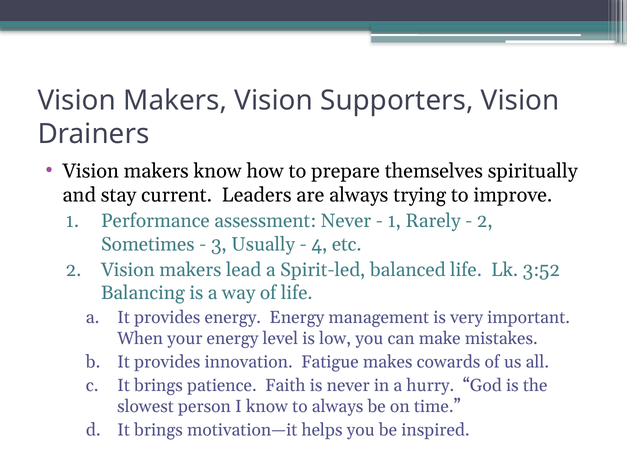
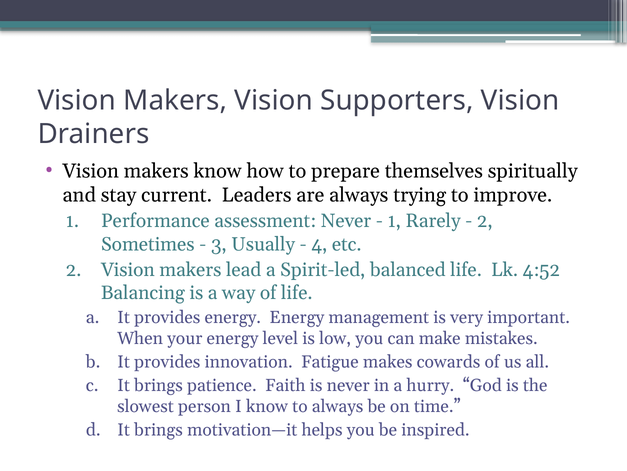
3:52: 3:52 -> 4:52 (541, 269)
